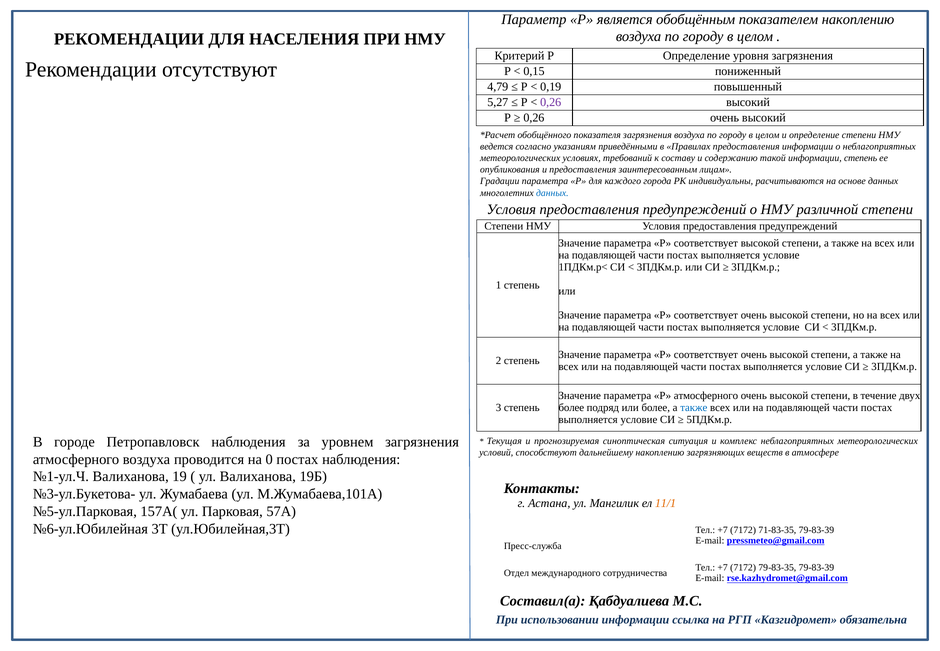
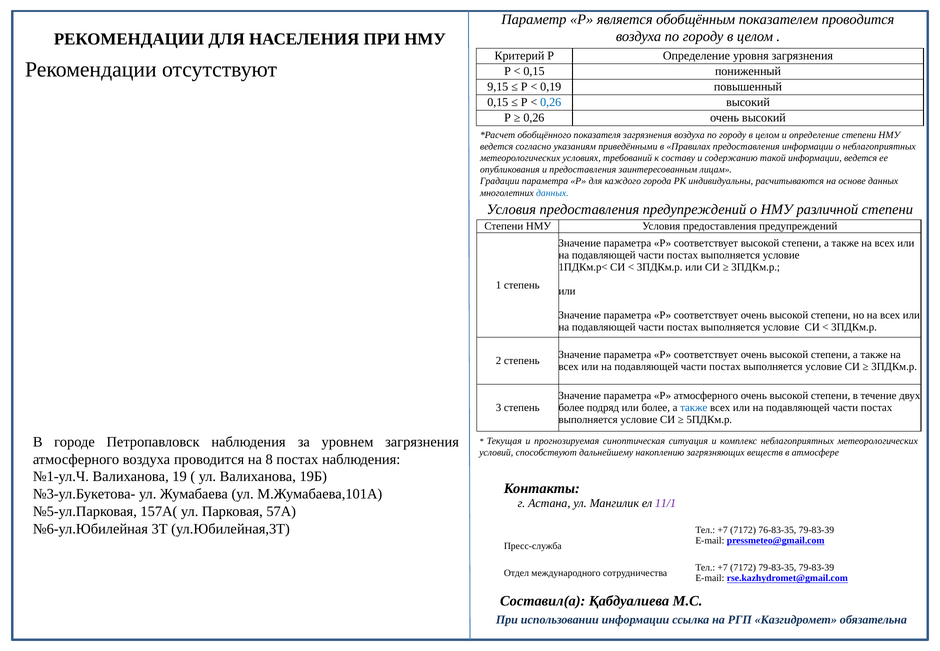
показателем накоплению: накоплению -> проводится (858, 19)
4,79: 4,79 -> 9,15 (498, 87)
5,27: 5,27 -> 0,15 (498, 102)
0,26 colour: purple -> blue (551, 102)
информации степень: степень -> ведется (861, 158)
0: 0 -> 8 (269, 459)
11/1 colour: orange -> purple (665, 503)
71-83-35: 71-83-35 -> 76-83-35 (777, 530)
